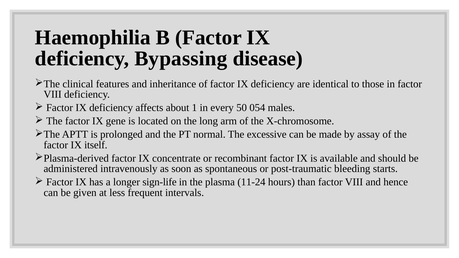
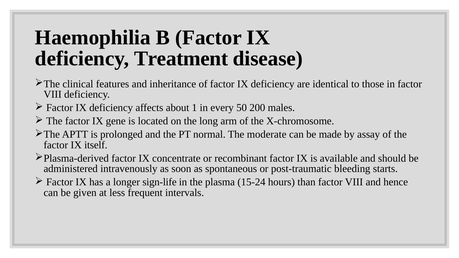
Bypassing: Bypassing -> Treatment (181, 59)
054: 054 -> 200 (257, 108)
excessive: excessive -> moderate (267, 135)
11-24: 11-24 -> 15-24 (251, 182)
